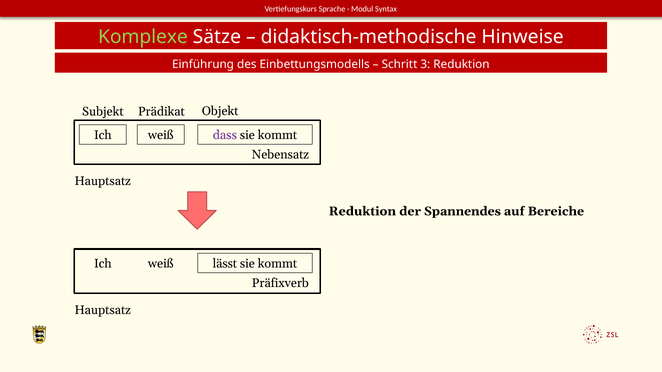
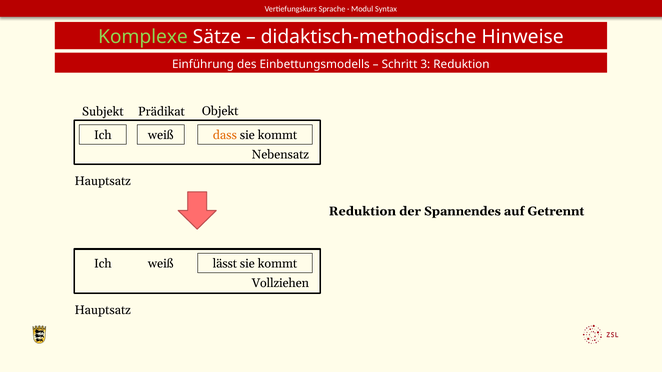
dass colour: purple -> orange (225, 135)
Bereiche: Bereiche -> Getrennt (556, 211)
Präfixverb: Präfixverb -> Vollziehen (280, 284)
